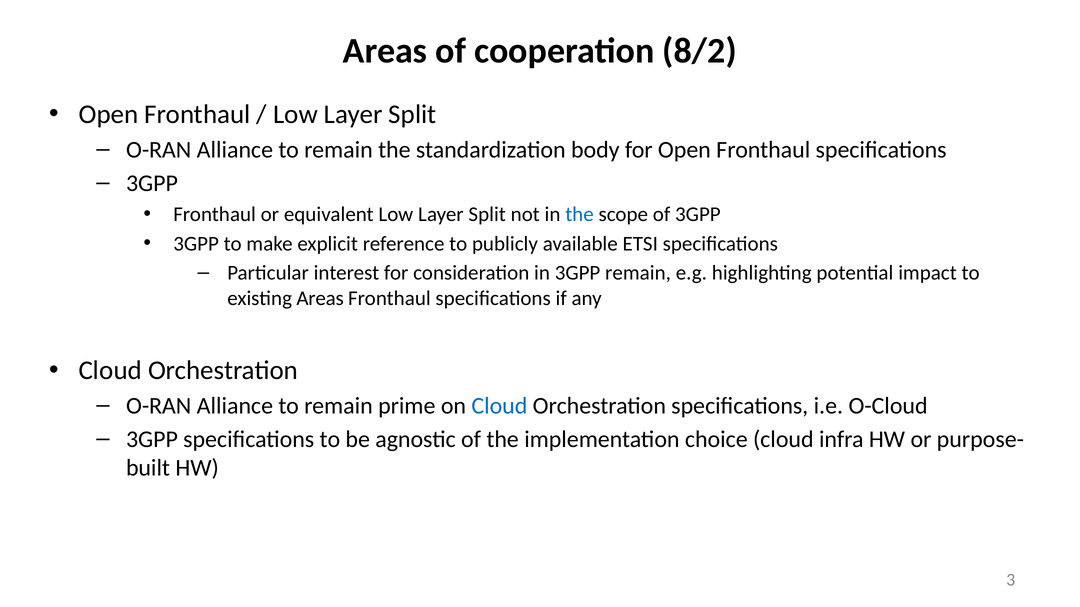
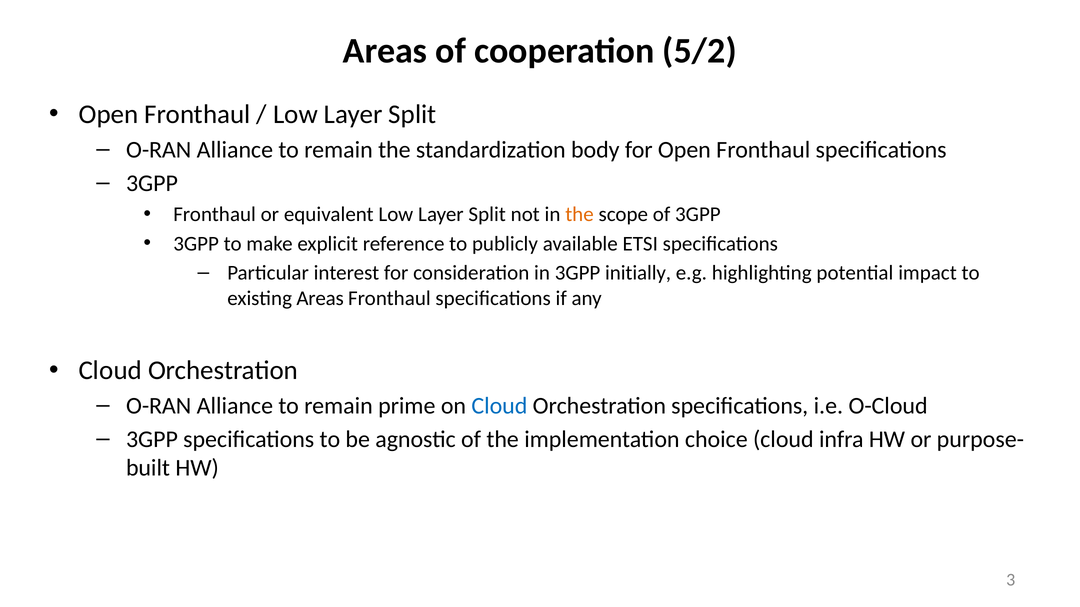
8/2: 8/2 -> 5/2 (700, 51)
the colour: blue -> orange (579, 214)
3GPP remain: remain -> initially (638, 273)
